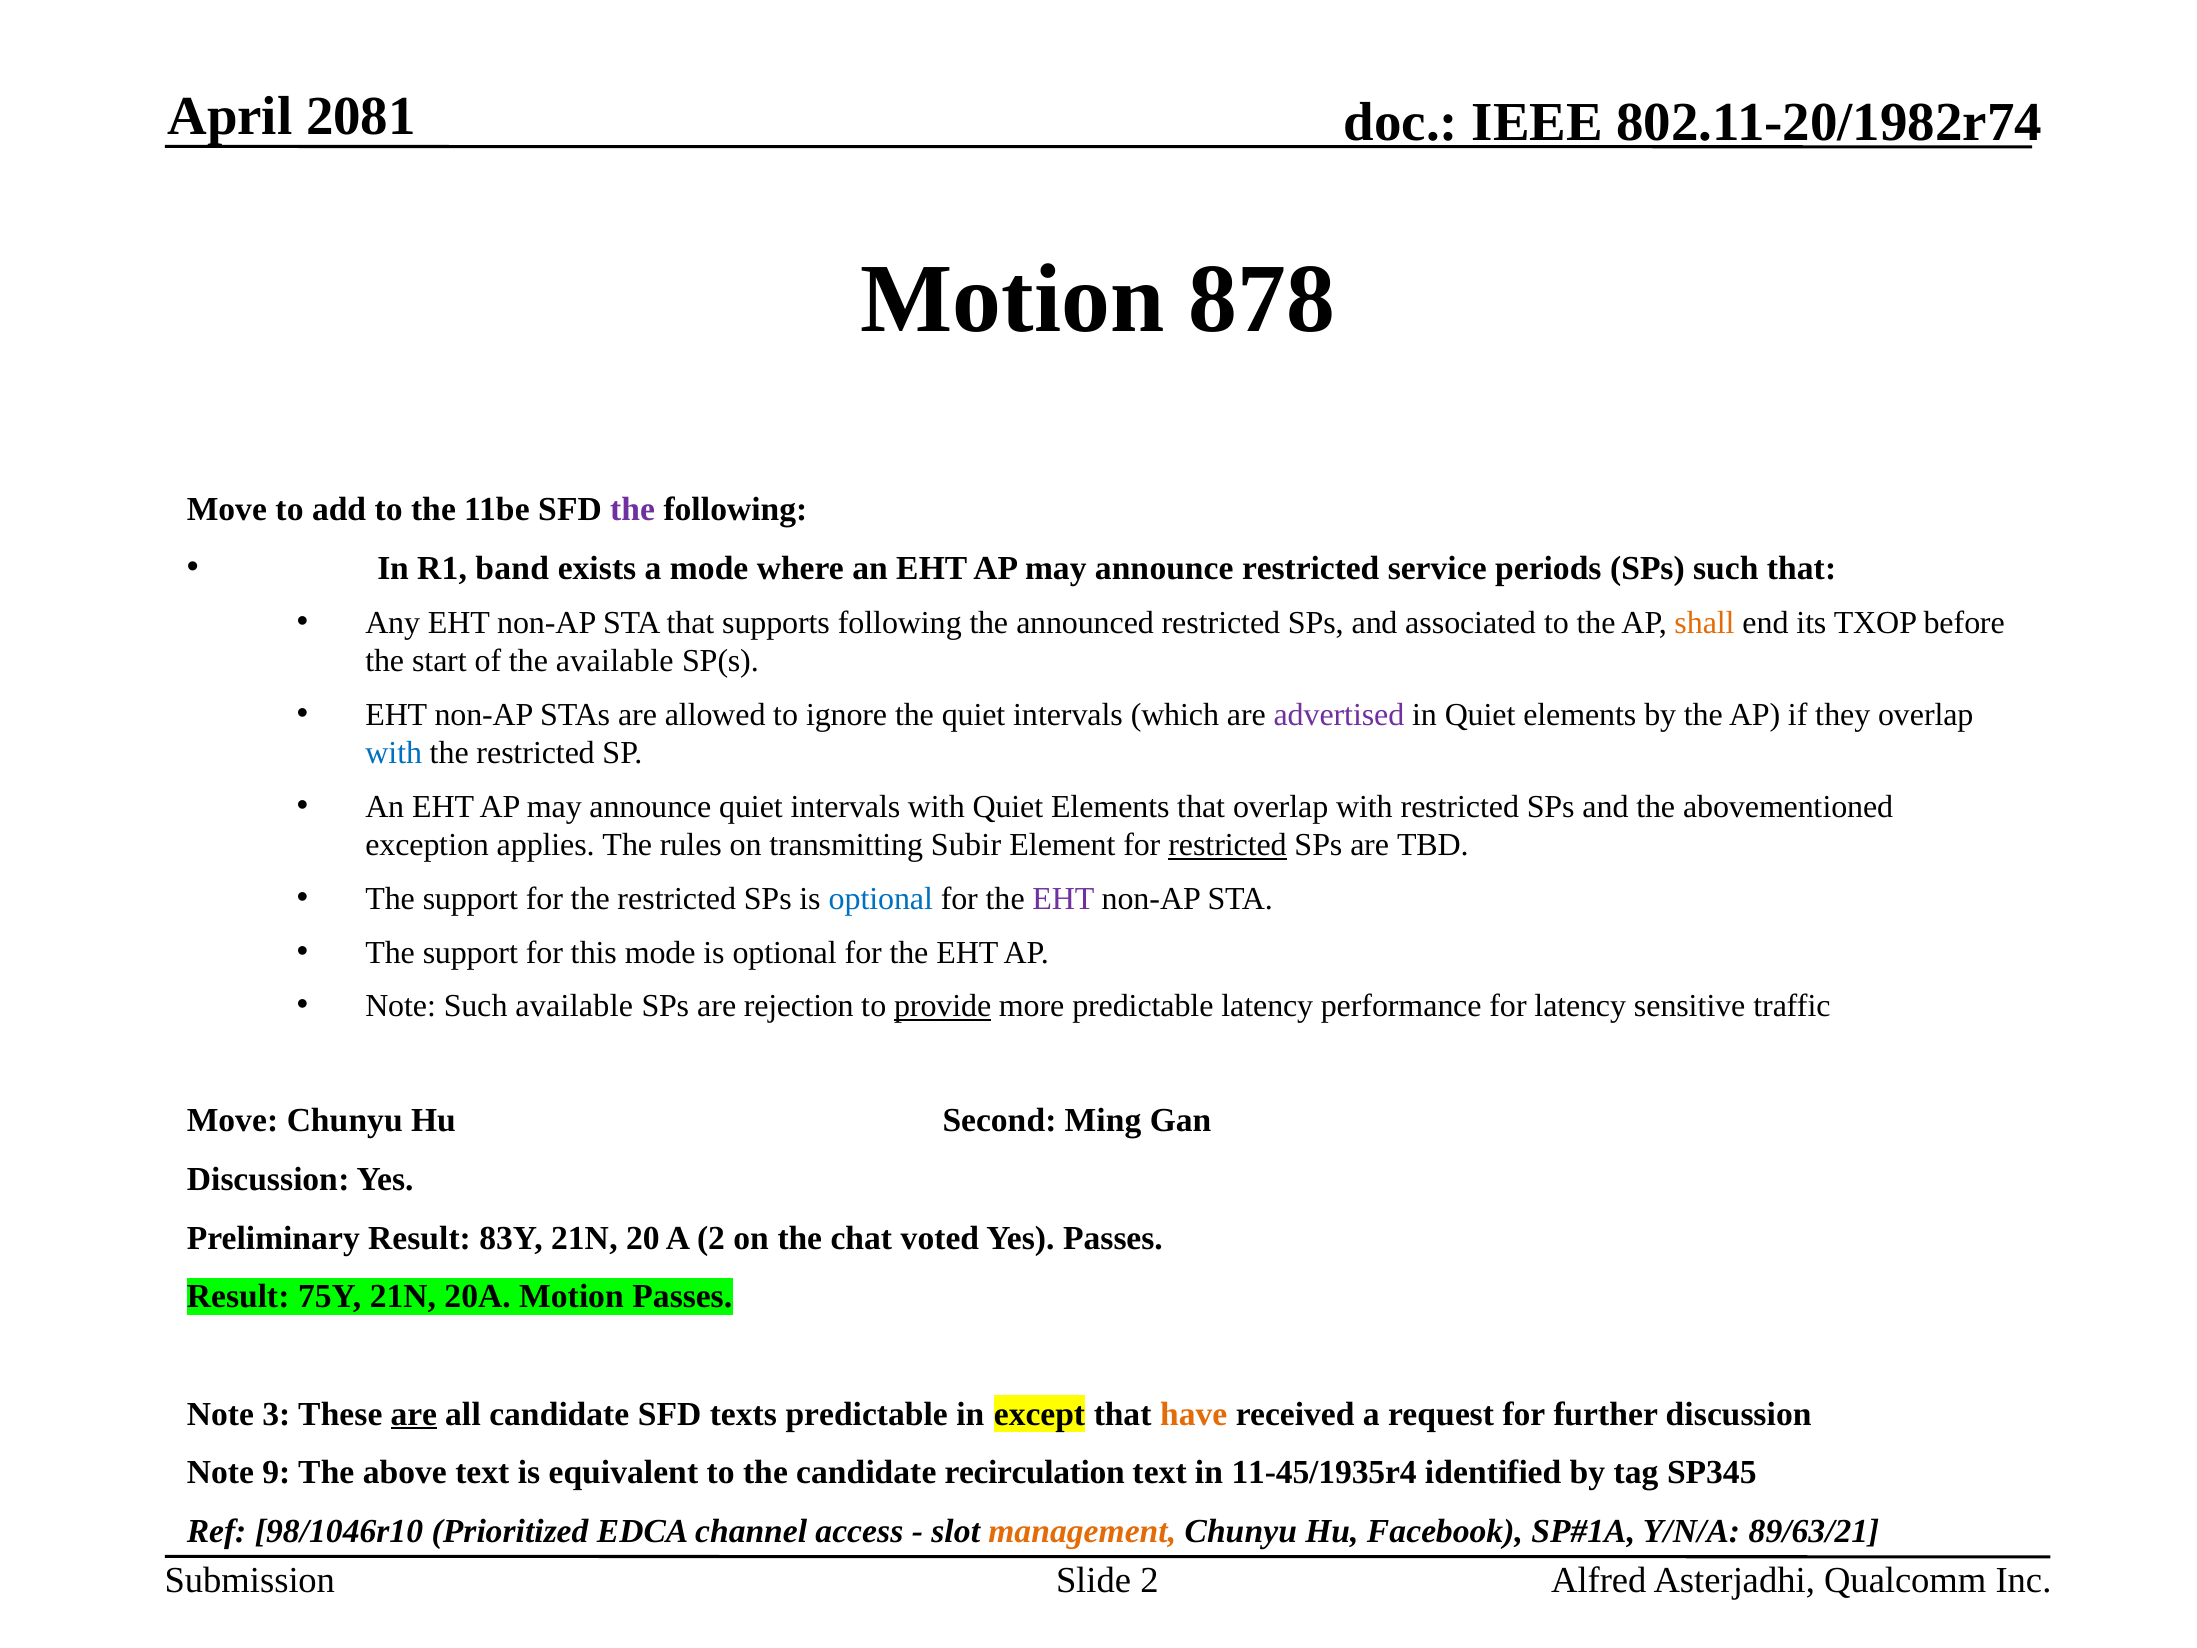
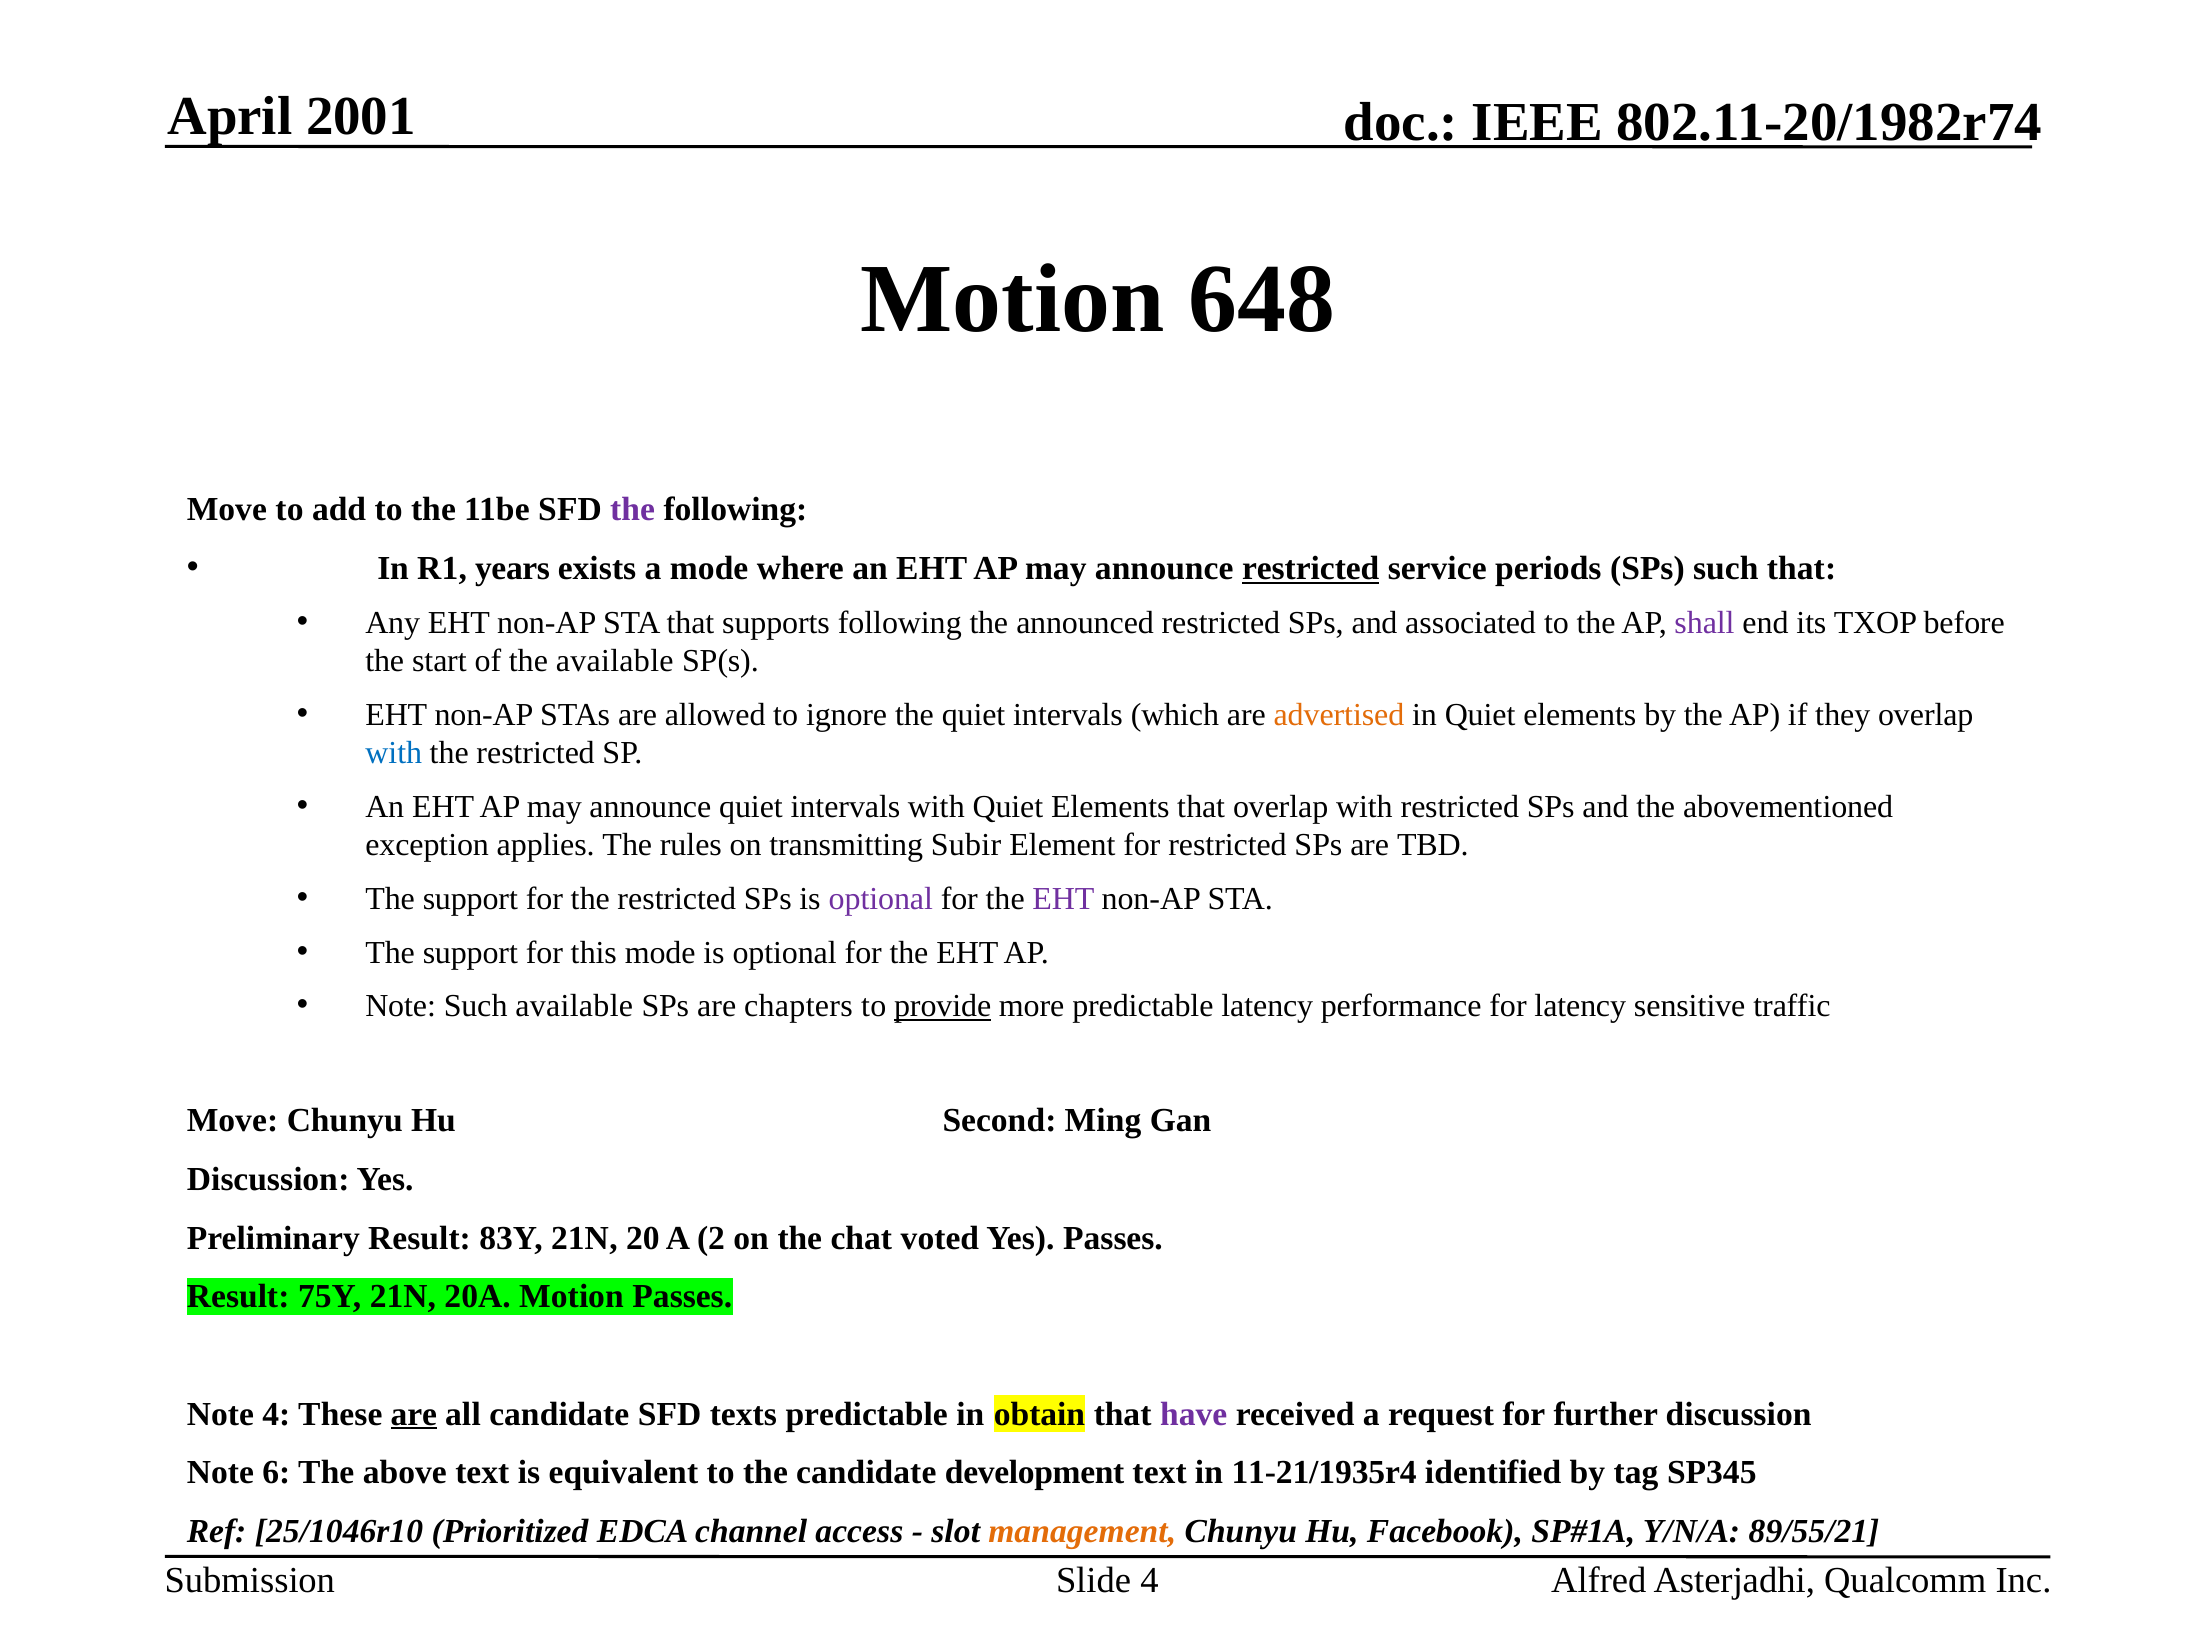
2081: 2081 -> 2001 (361, 116)
878: 878 -> 648 (1262, 299)
band: band -> years (513, 568)
restricted underline: none -> present (1311, 568)
shall colour: orange -> purple (1705, 623)
advertised colour: purple -> orange (1339, 715)
restricted underline: present -> none (1228, 845)
optional colour: blue -> purple (881, 899)
rejection: rejection -> chapters (799, 1006)
Note 3: 3 -> 4 (276, 1414)
except: except -> obtain (1040, 1414)
have colour: orange -> purple (1194, 1414)
9: 9 -> 6 (276, 1472)
recirculation: recirculation -> development (1035, 1472)
11-45/1935r4: 11-45/1935r4 -> 11-21/1935r4 (1324, 1472)
98/1046r10: 98/1046r10 -> 25/1046r10 (339, 1531)
89/63/21: 89/63/21 -> 89/55/21 (1814, 1531)
Slide 2: 2 -> 4 (1150, 1580)
